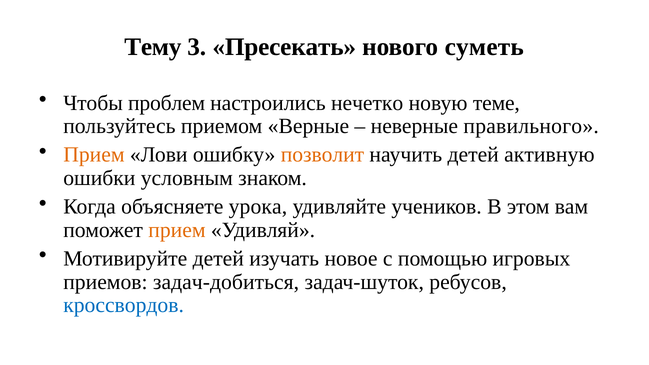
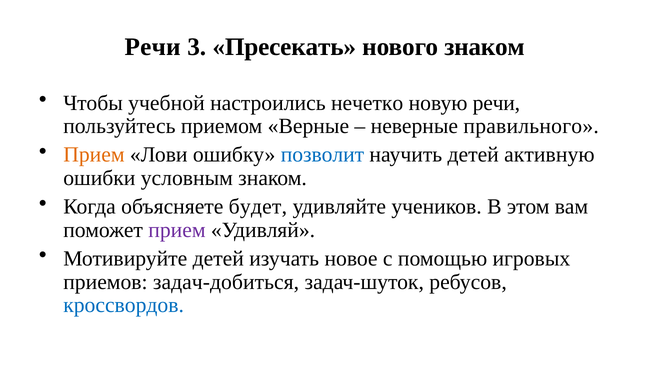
Тему: Тему -> Речи (153, 47)
нового суметь: суметь -> знаком (484, 47)
проблем: проблем -> учебной (166, 103)
новую теме: теме -> речи (496, 103)
позволит colour: orange -> blue (322, 155)
урока: урока -> будет (258, 207)
прием colour: orange -> purple (177, 230)
